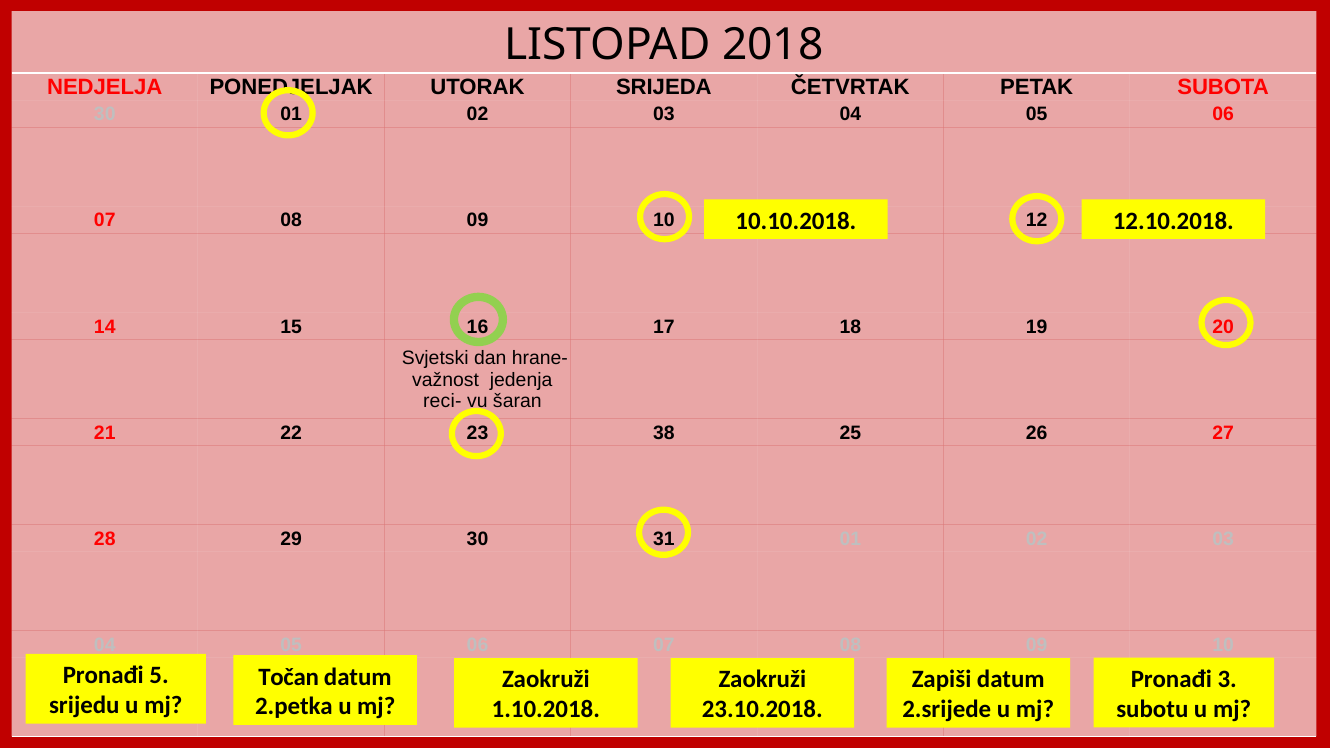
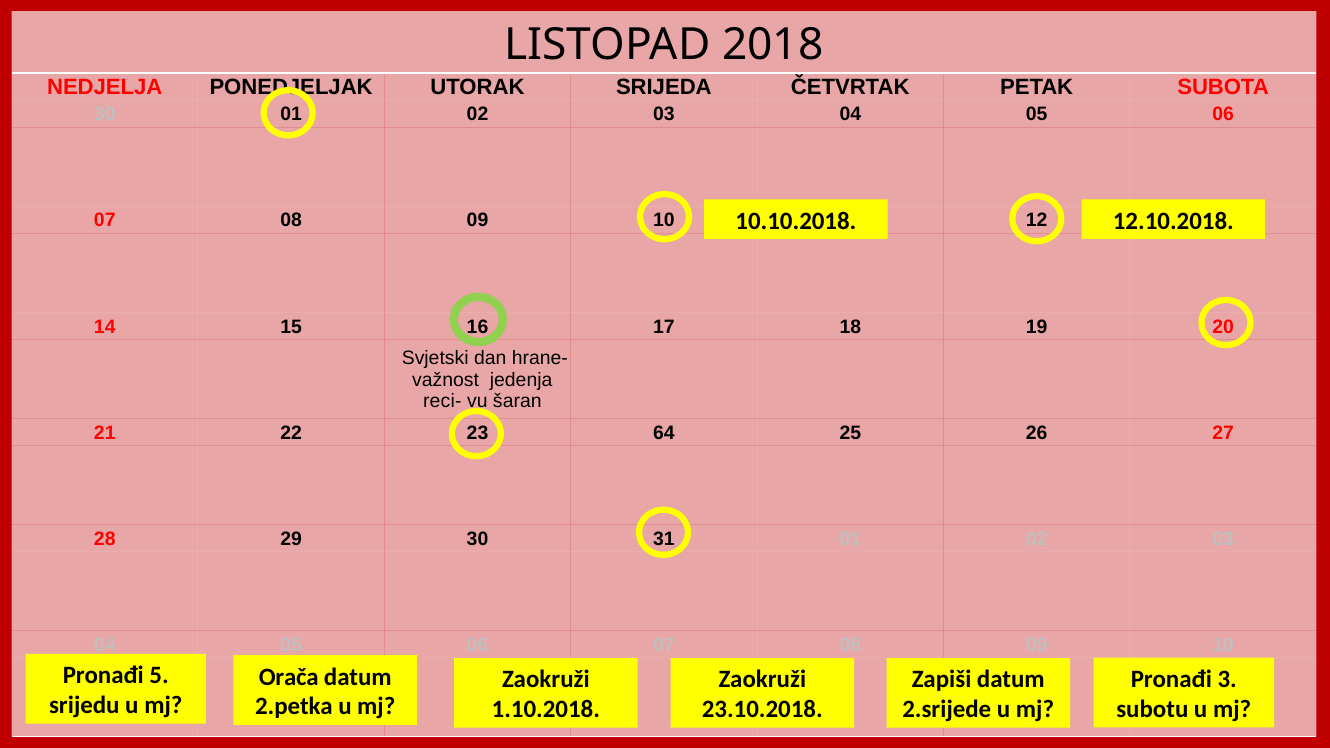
38: 38 -> 64 (664, 433)
Točan: Točan -> Orača (289, 677)
